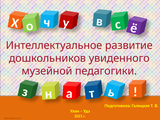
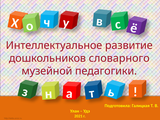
увиденного: увиденного -> словарного (119, 58)
